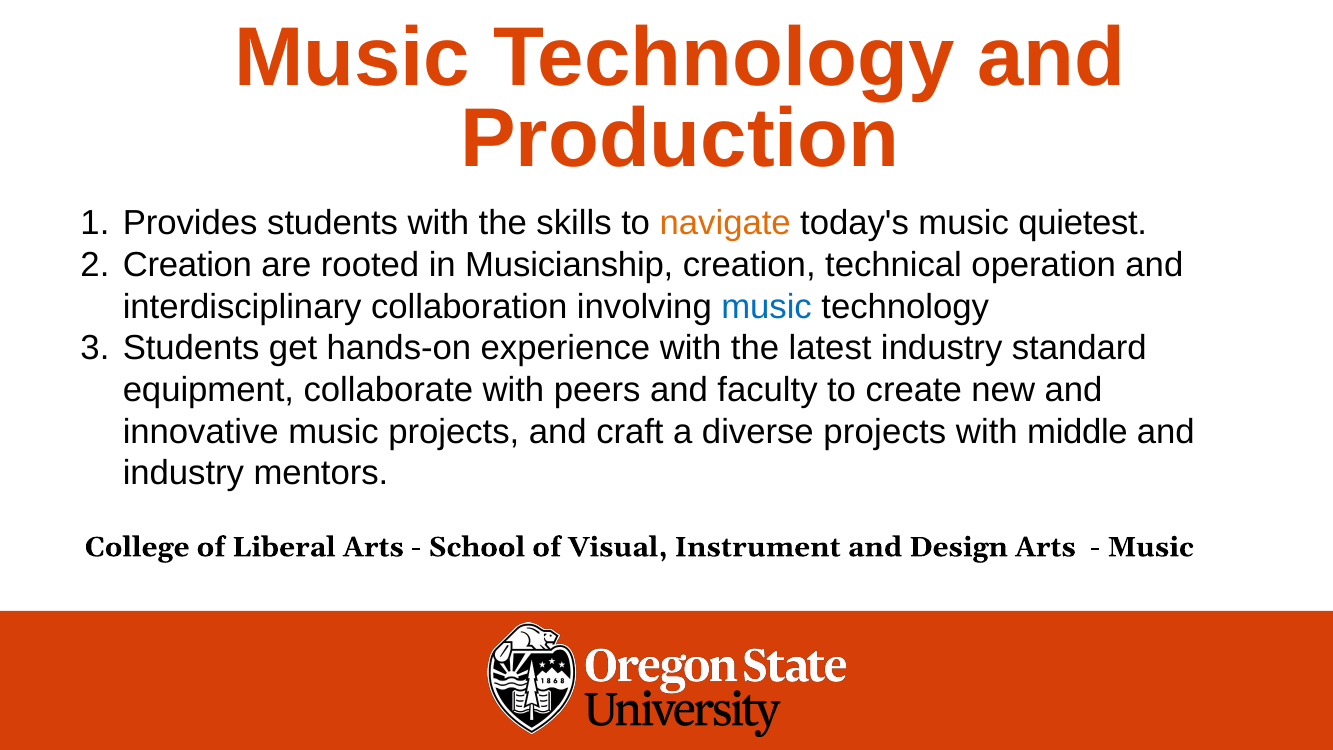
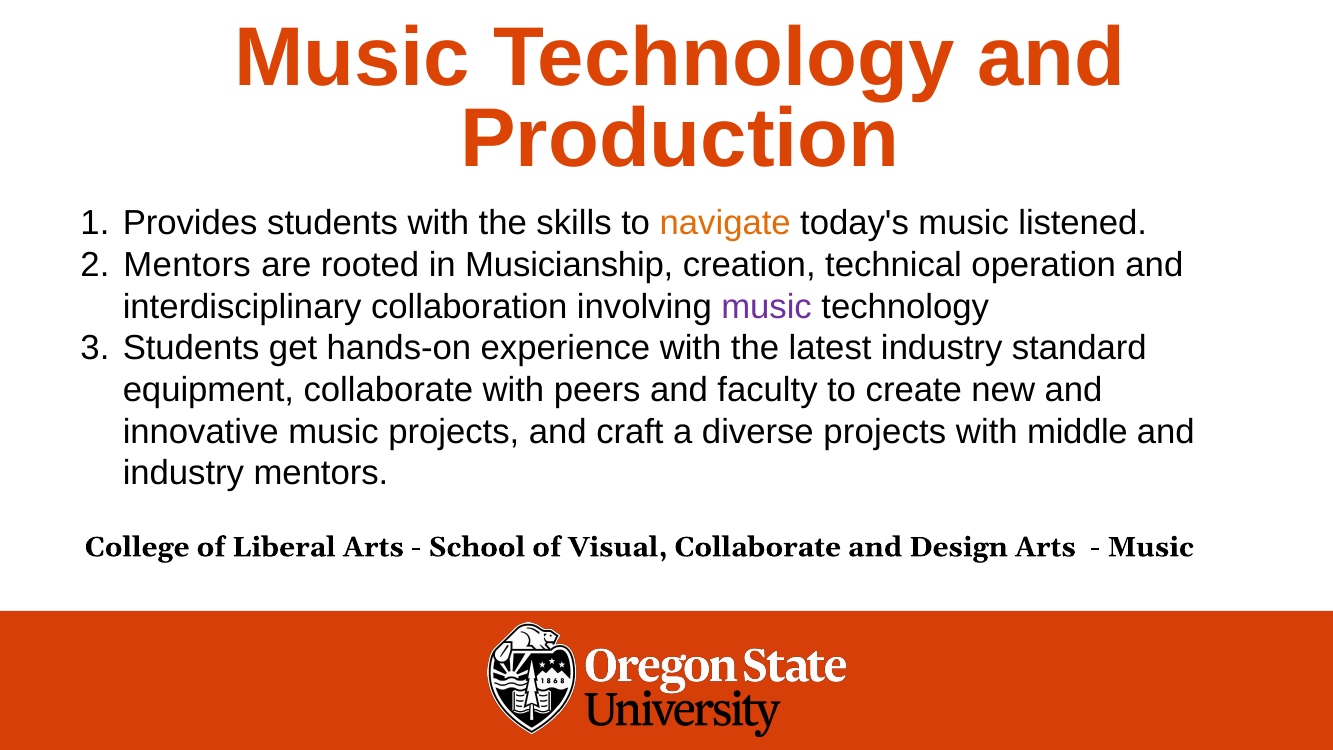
quietest: quietest -> listened (1083, 223)
Creation: Creation -> Mentors (187, 265)
music colour: blue -> purple (767, 307)
Visual Instrument: Instrument -> Collaborate (758, 547)
